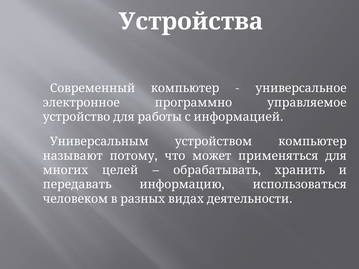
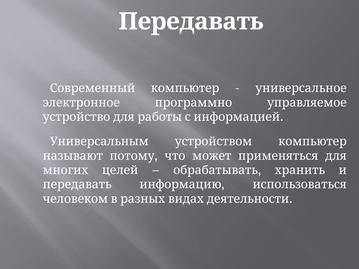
Устройства: Устройства -> Передавать (191, 22)
